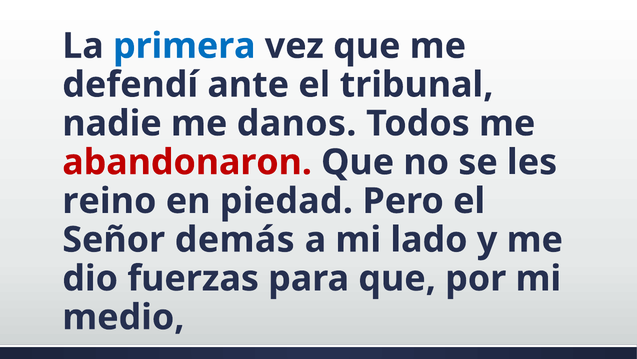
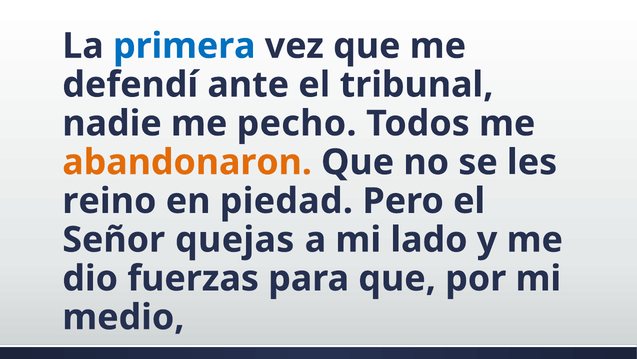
danos: danos -> pecho (297, 123)
abandonaron colour: red -> orange (187, 162)
demás: demás -> quejas (235, 239)
